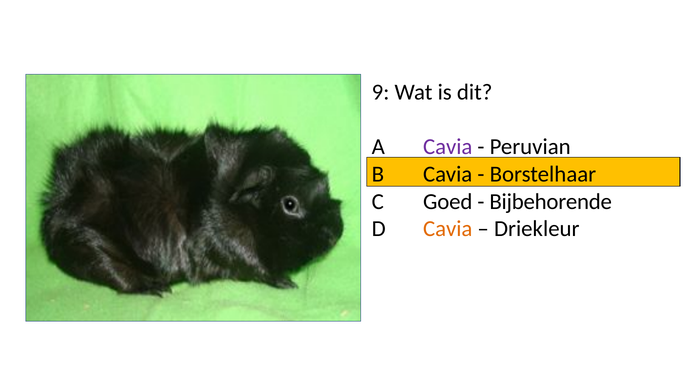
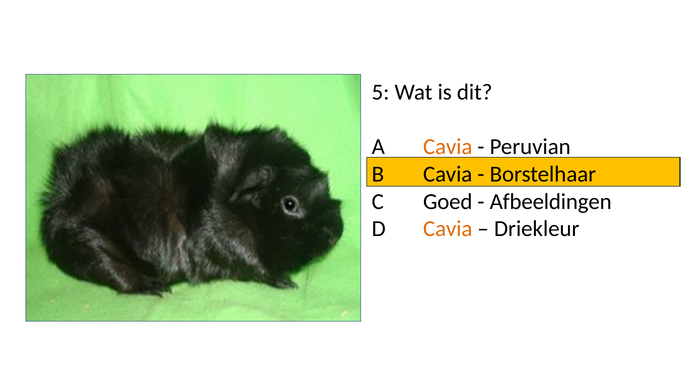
9: 9 -> 5 (381, 92)
Cavia colour: purple -> orange (448, 147)
Bijbehorende: Bijbehorende -> Afbeeldingen (551, 202)
